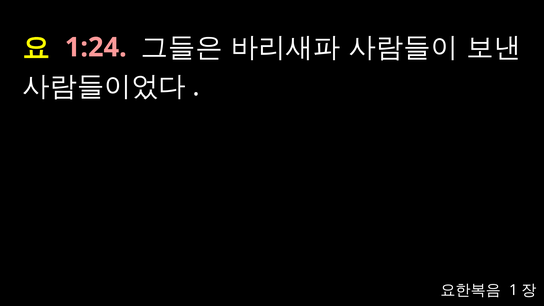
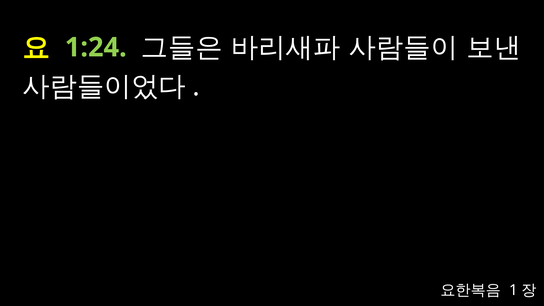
1:24 colour: pink -> light green (96, 47)
